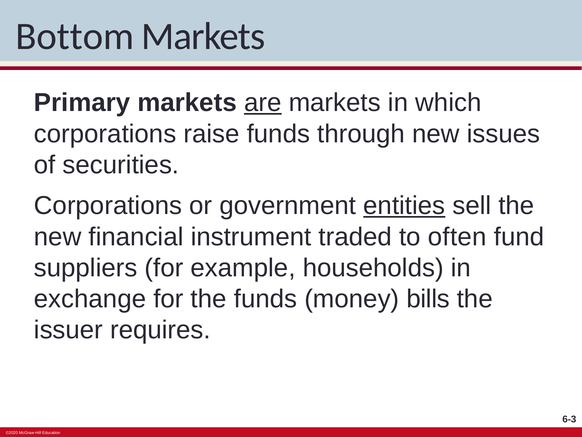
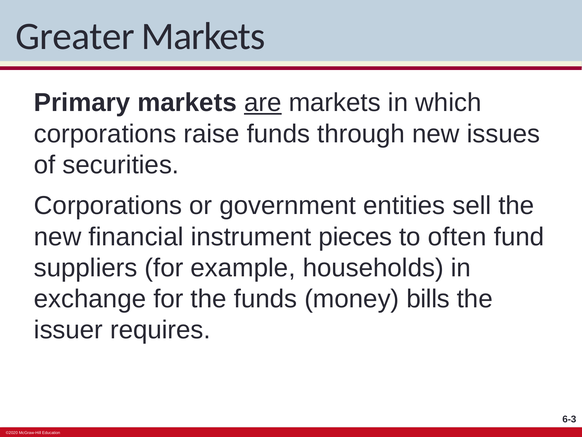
Bottom: Bottom -> Greater (75, 36)
entities underline: present -> none (404, 205)
traded: traded -> pieces (355, 237)
